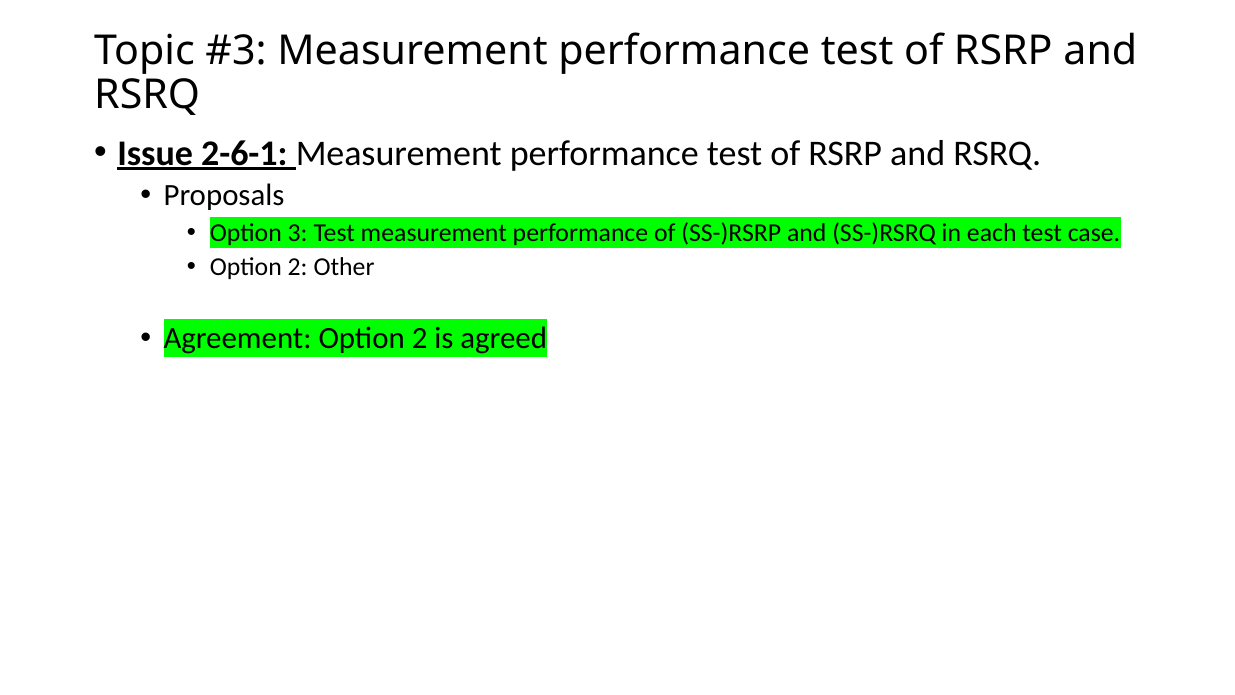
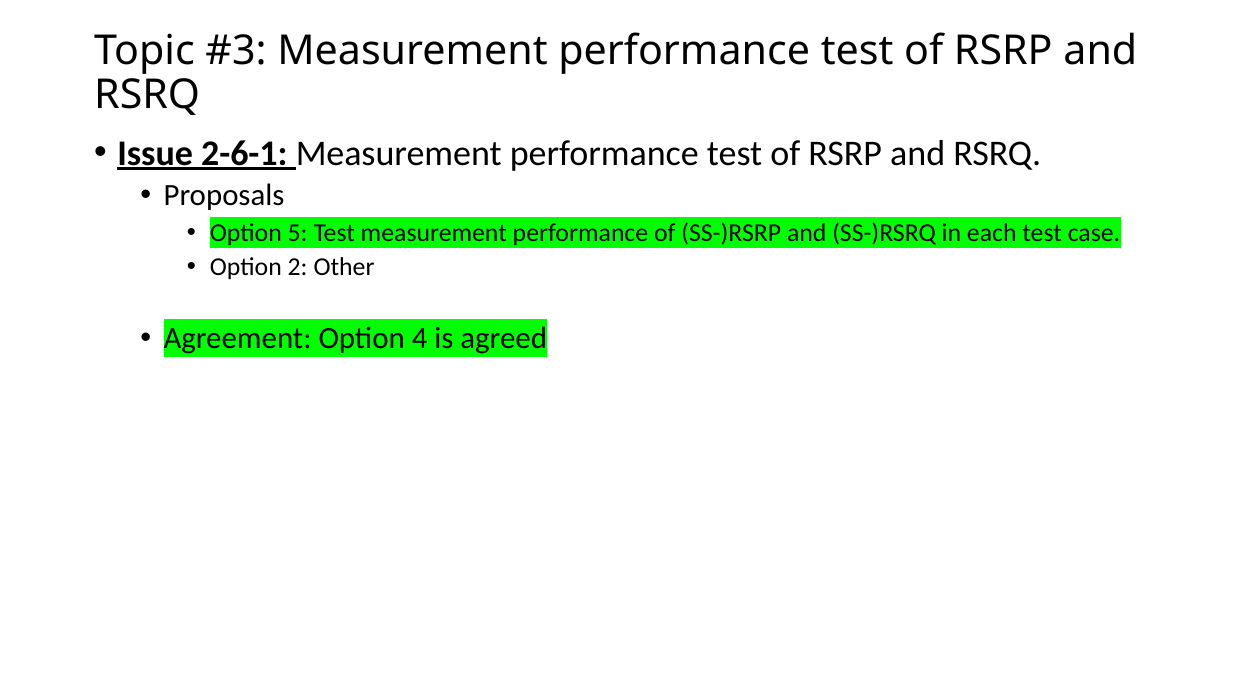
3: 3 -> 5 (298, 233)
Agreement Option 2: 2 -> 4 (420, 338)
